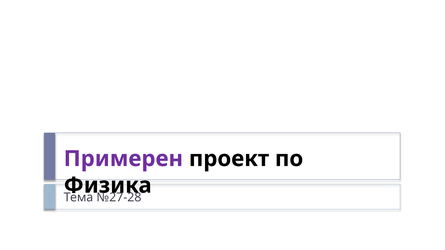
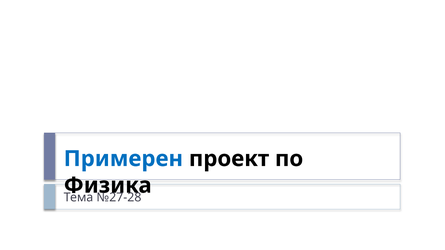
Примерен colour: purple -> blue (123, 159)
